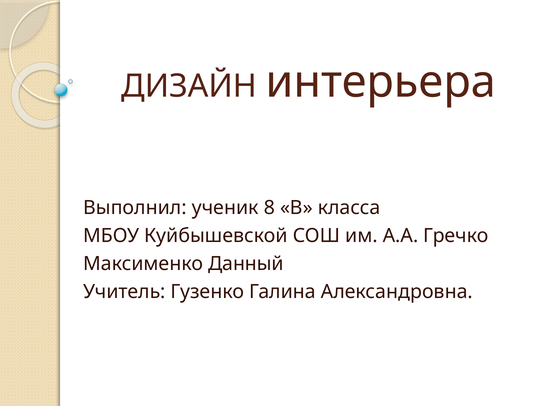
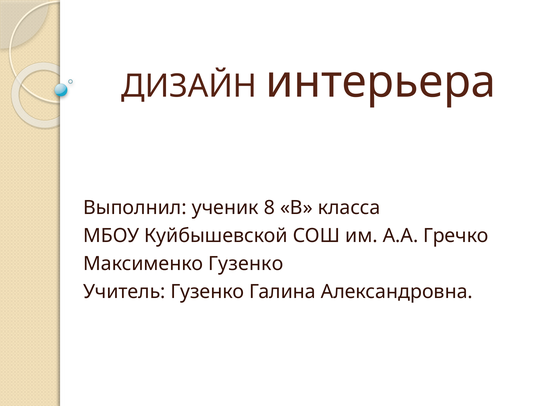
Максименко Данный: Данный -> Гузенко (246, 264)
